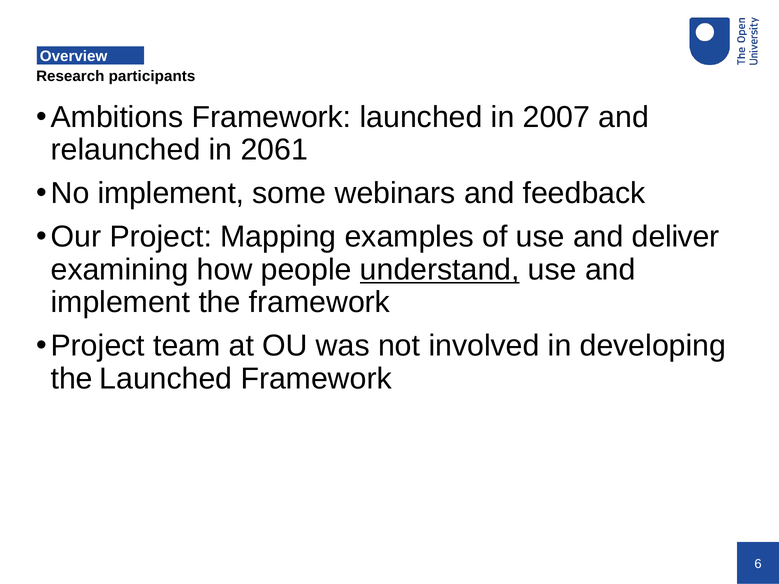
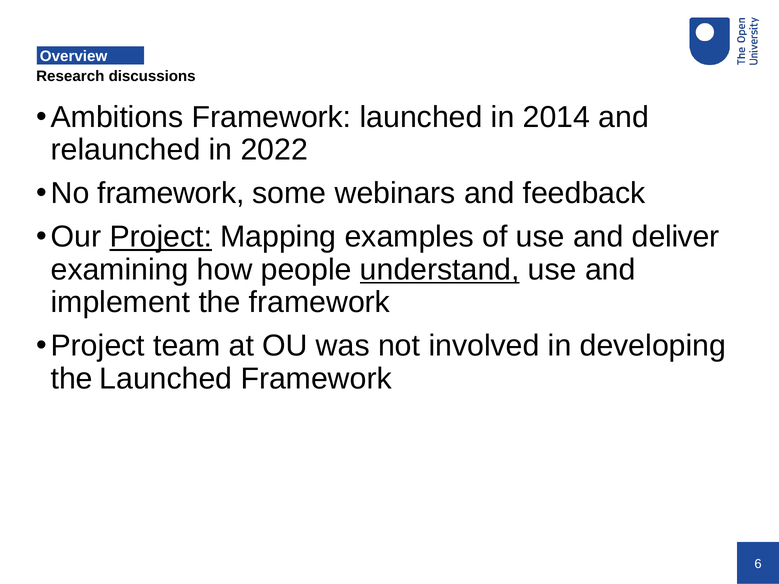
participants: participants -> discussions (152, 76)
2007: 2007 -> 2014 (556, 117)
2061: 2061 -> 2022 (274, 150)
No implement: implement -> framework (171, 194)
Project underline: none -> present (161, 237)
